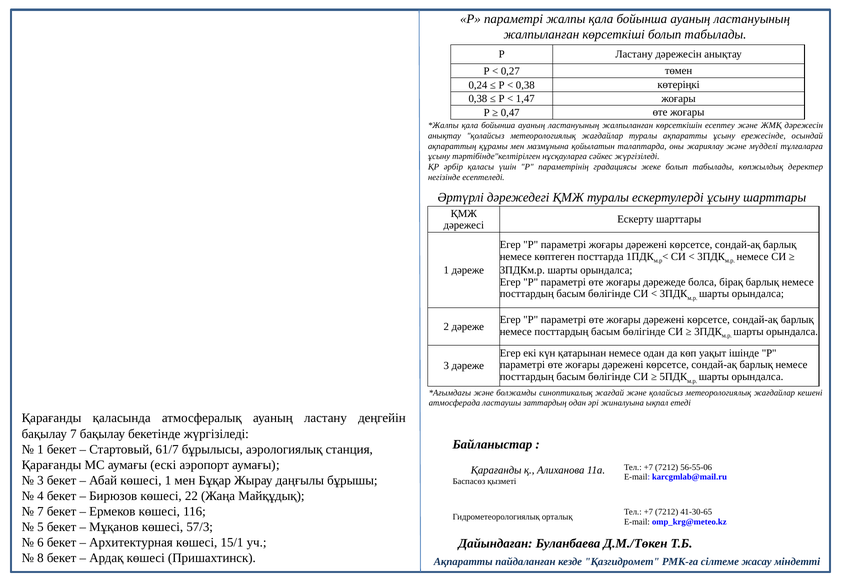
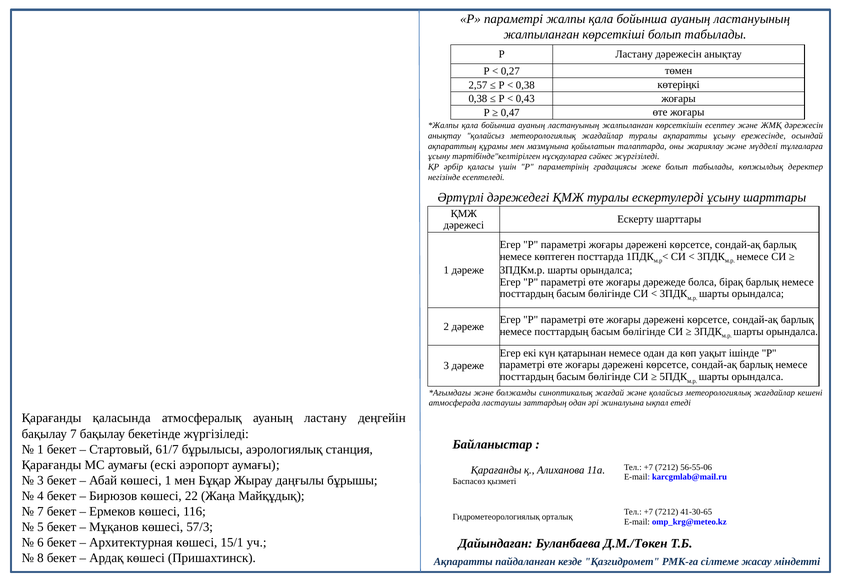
0,24: 0,24 -> 2,57 (478, 85)
1,47: 1,47 -> 0,43 (525, 99)
